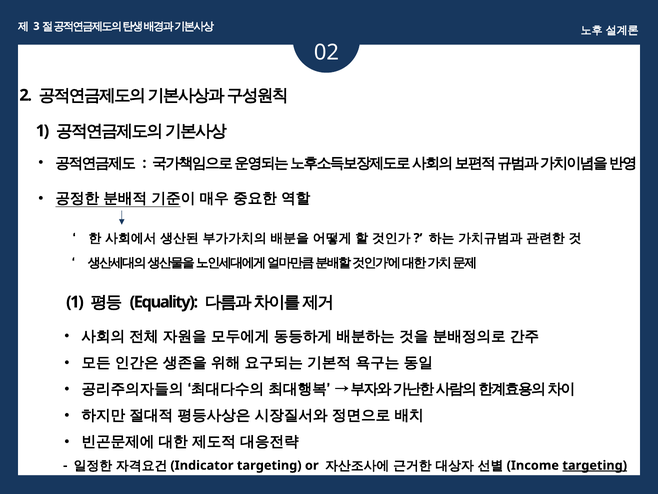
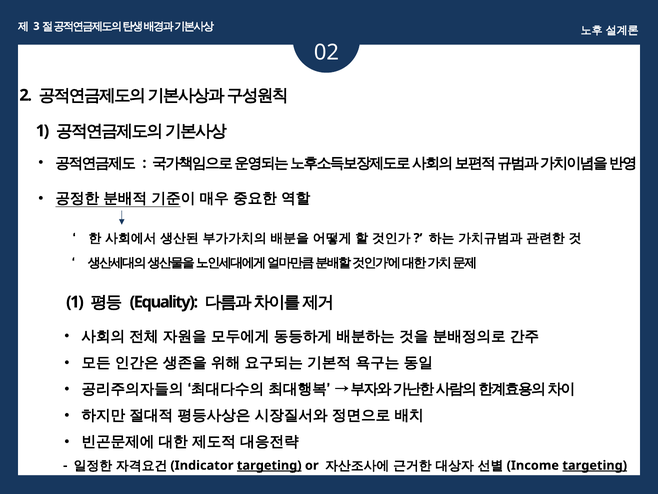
targeting underline: none -> present (269, 465)
